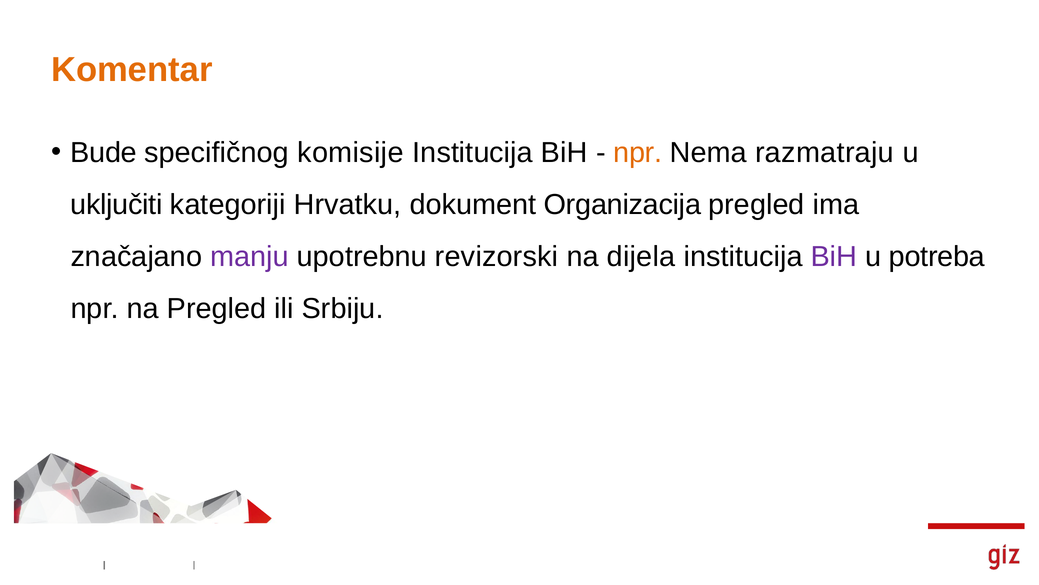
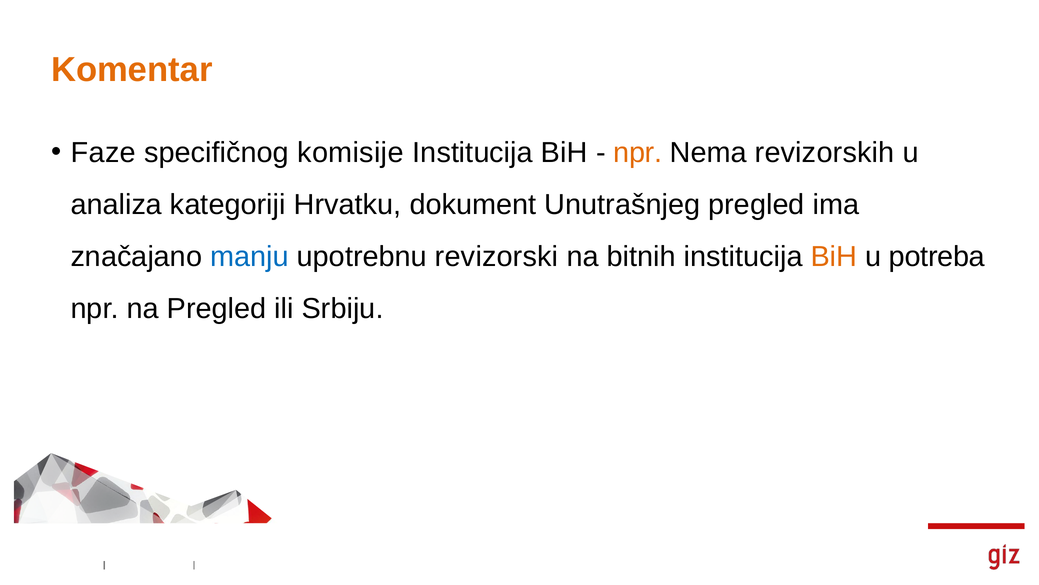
Bude: Bude -> Faze (103, 153)
razmatraju: razmatraju -> revizorskih (825, 153)
uključiti: uključiti -> analiza (116, 205)
Organizacija: Organizacija -> Unutrašnjeg (622, 205)
manju colour: purple -> blue (249, 257)
dijela: dijela -> bitnih (641, 257)
BiH colour: purple -> orange (834, 257)
